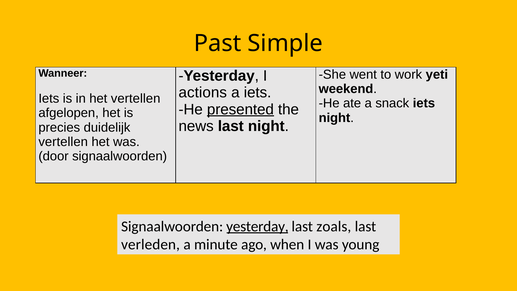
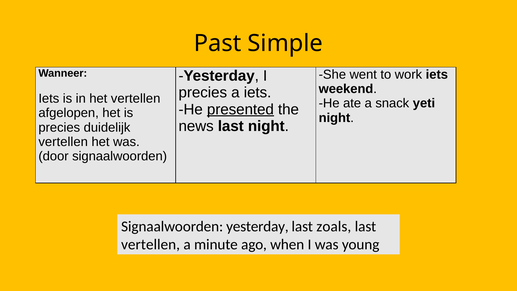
work yeti: yeti -> iets (437, 74)
actions: actions -> precies (203, 93)
snack iets: iets -> yeti (424, 103)
yesterday underline: present -> none (257, 226)
verleden: verleden -> vertellen (151, 244)
